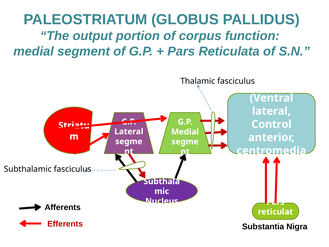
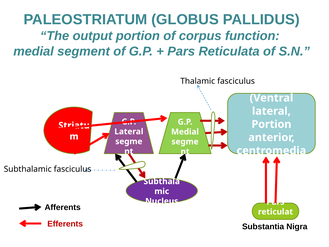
Control: Control -> Portion (271, 124)
